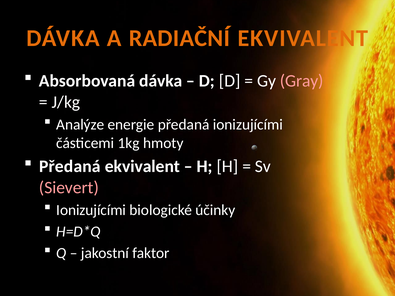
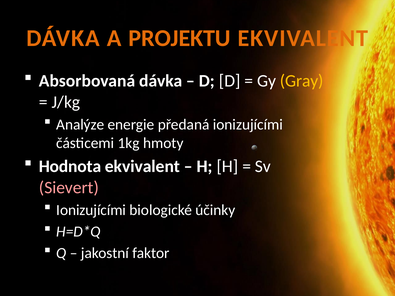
RADIAČNÍ: RADIAČNÍ -> PROJEKTU (180, 38)
Gray colour: pink -> yellow (302, 81)
Předaná: Předaná -> Hodnota (70, 167)
